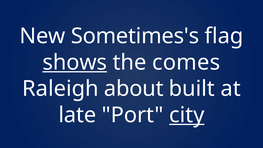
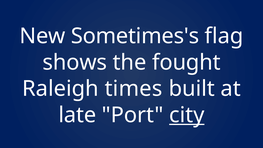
shows underline: present -> none (75, 62)
comes: comes -> fought (186, 62)
about: about -> times (134, 89)
